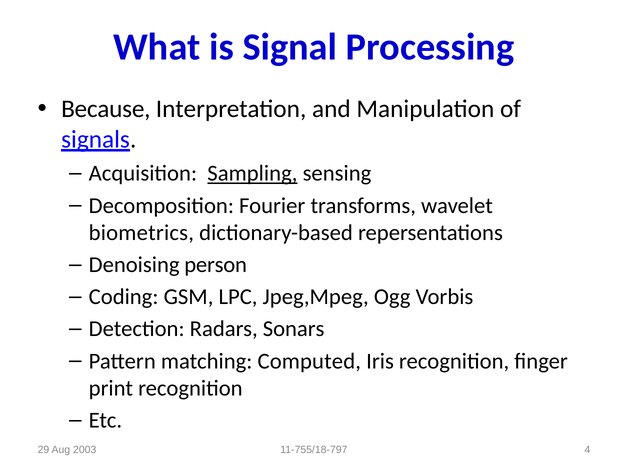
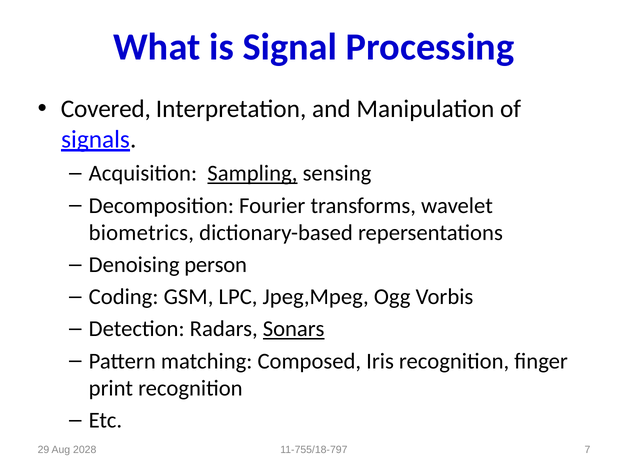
Because: Because -> Covered (106, 109)
Sonars underline: none -> present (294, 329)
Computed: Computed -> Composed (309, 361)
2003: 2003 -> 2028 (85, 450)
4: 4 -> 7 (587, 450)
